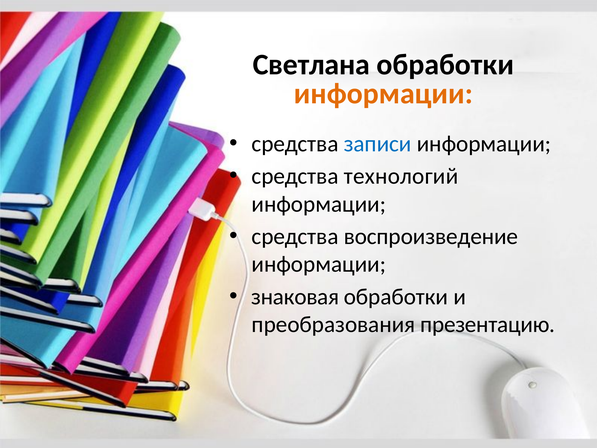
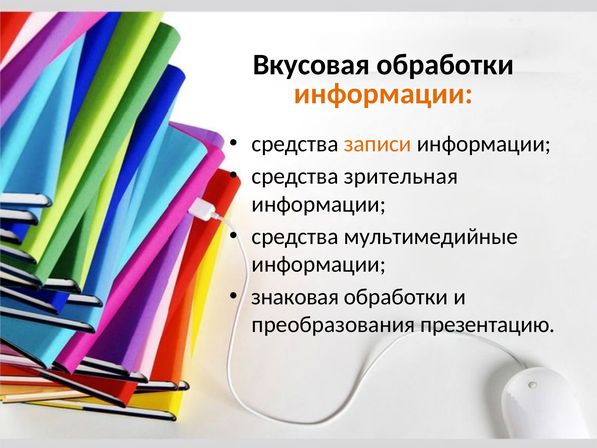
Светлана: Светлана -> Вкусовая (311, 65)
записи colour: blue -> orange (378, 144)
технологий: технологий -> зрительная (401, 176)
воспроизведение: воспроизведение -> мультимедийные (431, 236)
